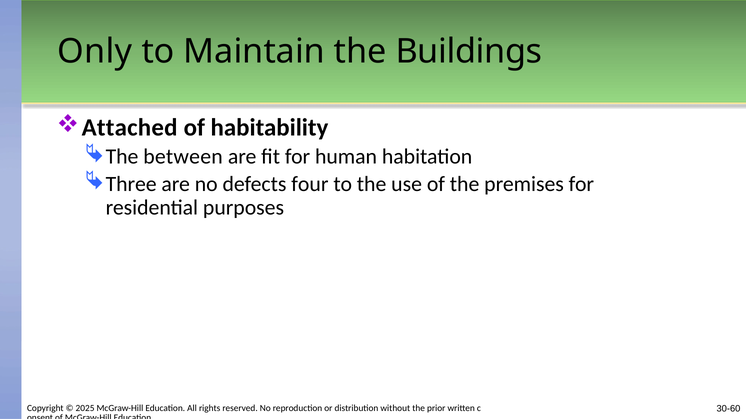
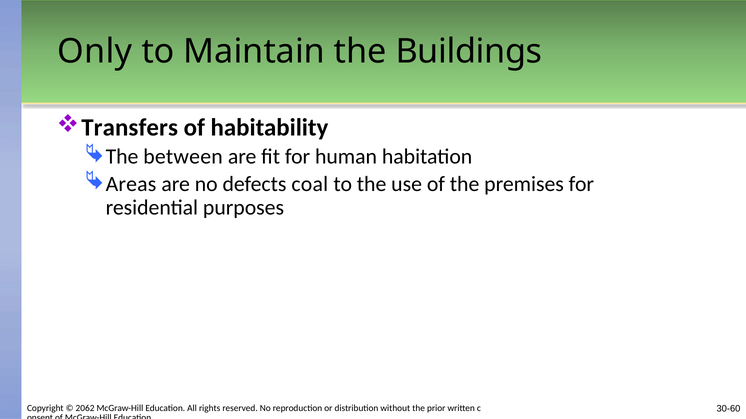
Attached: Attached -> Transfers (130, 128)
Three: Three -> Areas (131, 184)
four: four -> coal (310, 184)
2025: 2025 -> 2062 (85, 409)
